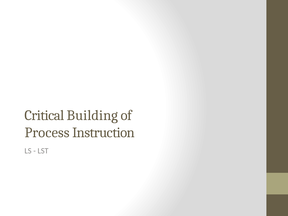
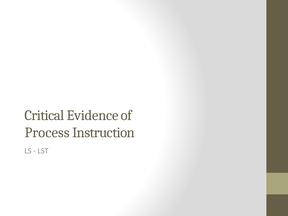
Building: Building -> Evidence (93, 115)
